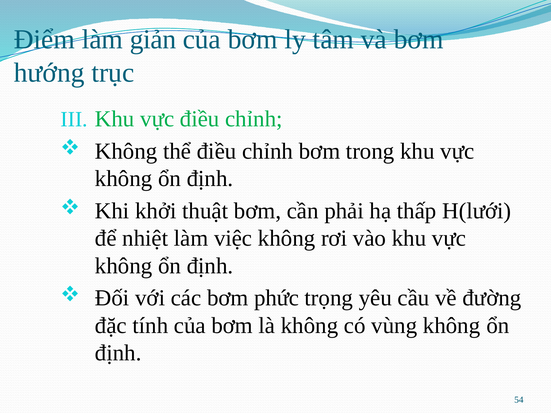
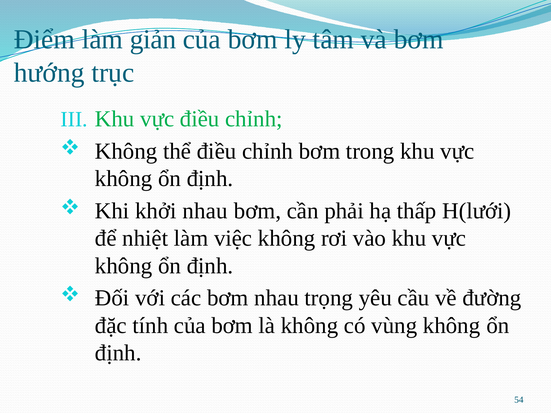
khởi thuật: thuật -> nhau (205, 211)
bơm phức: phức -> nhau (277, 298)
